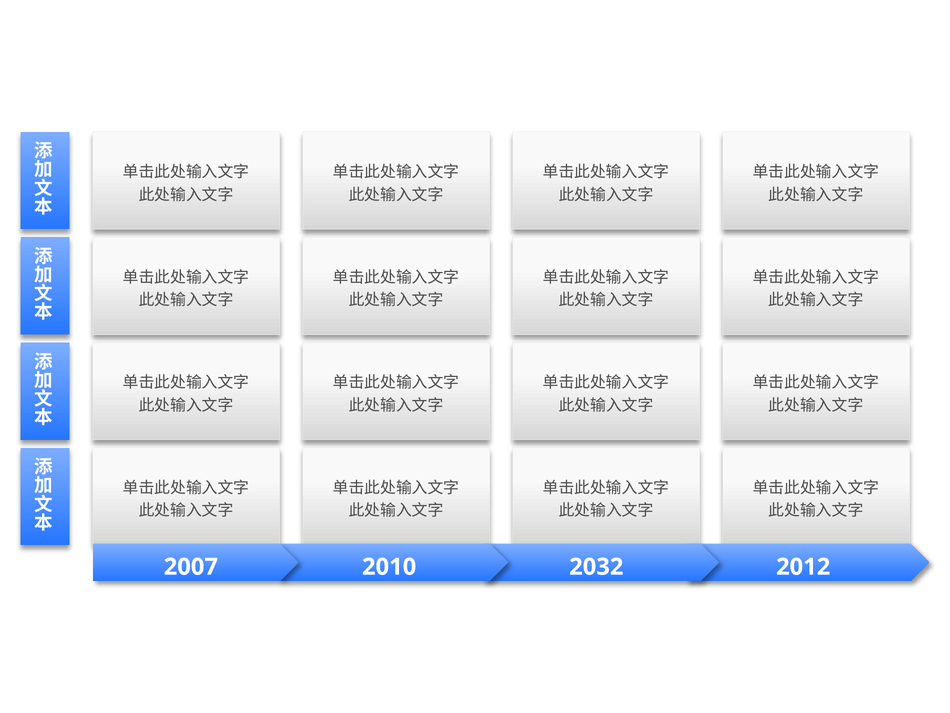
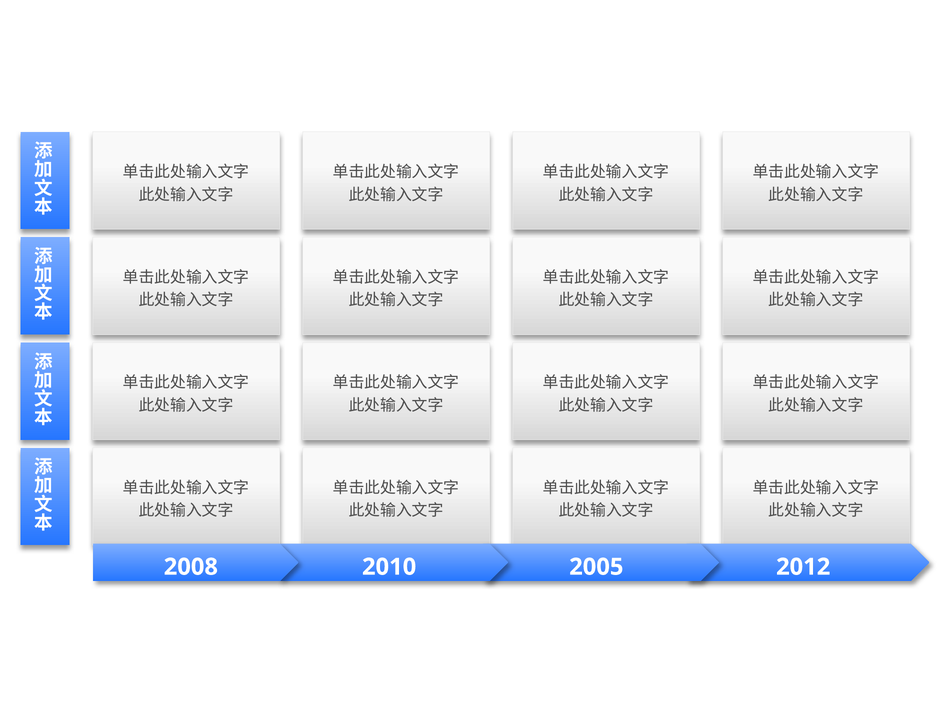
2007: 2007 -> 2008 (191, 567)
2032: 2032 -> 2005 (596, 567)
